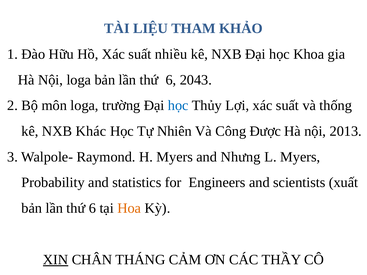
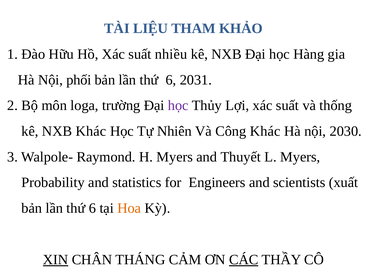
Khoa: Khoa -> Hàng (309, 54)
Nội loga: loga -> phối (79, 80)
2043: 2043 -> 2031 (196, 80)
học colour: blue -> purple (178, 106)
Công Được: Được -> Khác (265, 131)
2013: 2013 -> 2030 (346, 131)
Nhưng: Nhưng -> Thuyết (241, 157)
CÁC underline: none -> present (244, 260)
